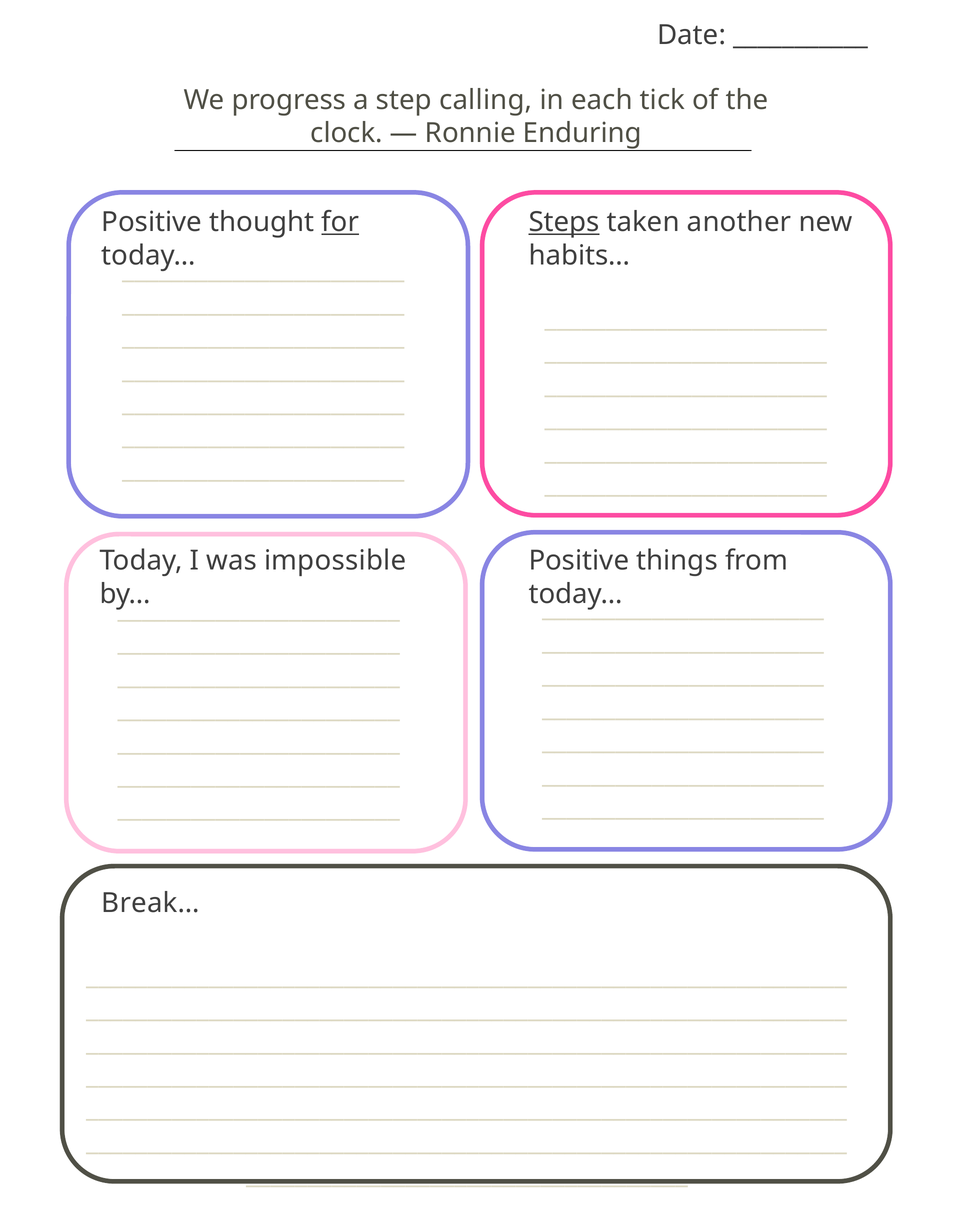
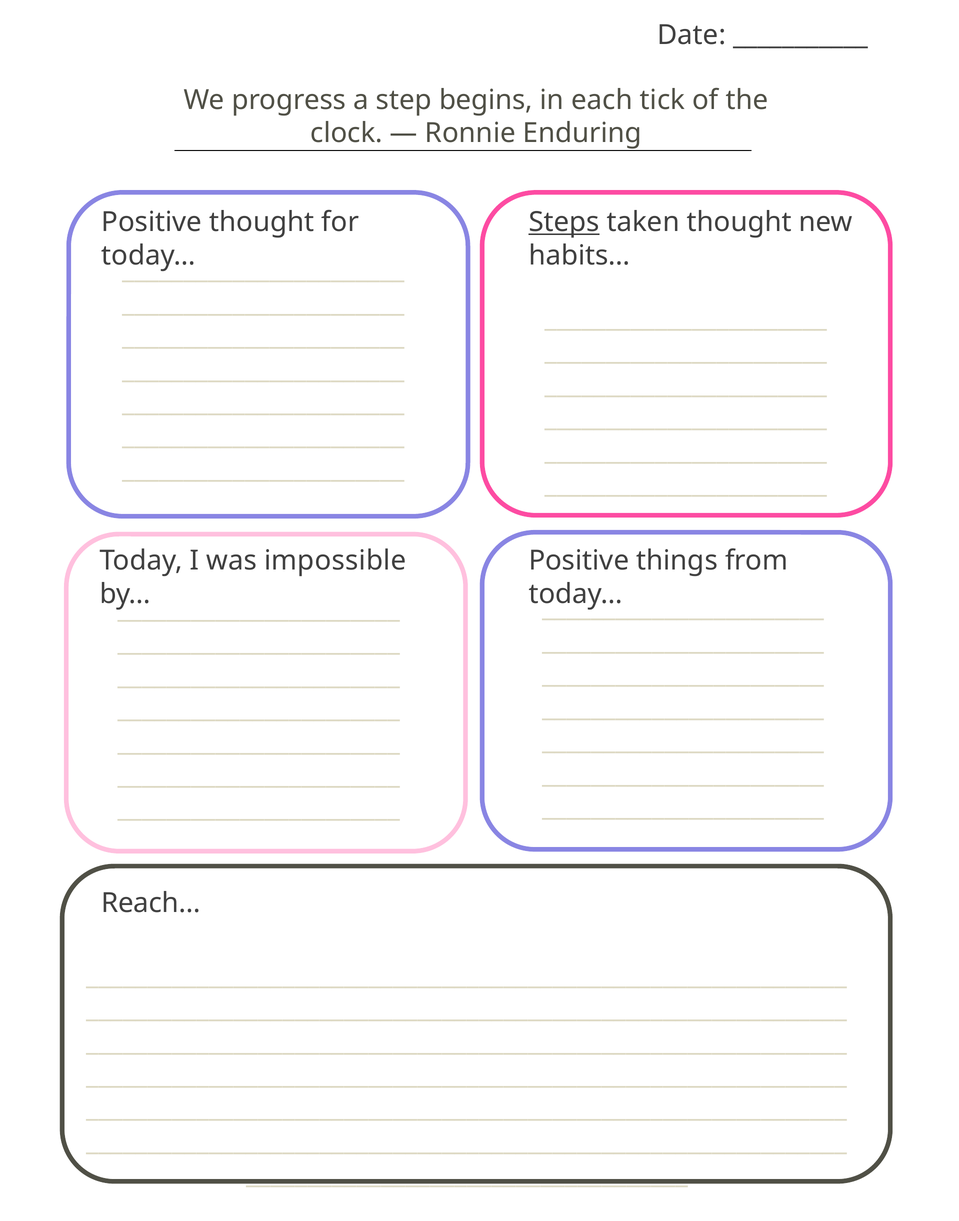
calling: calling -> begins (486, 100)
for underline: present -> none (340, 222)
taken another: another -> thought (739, 222)
Break…: Break… -> Reach… (151, 903)
